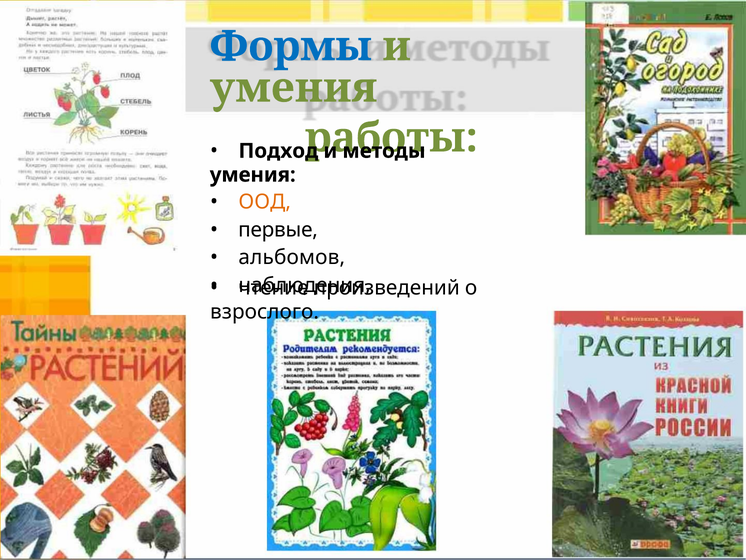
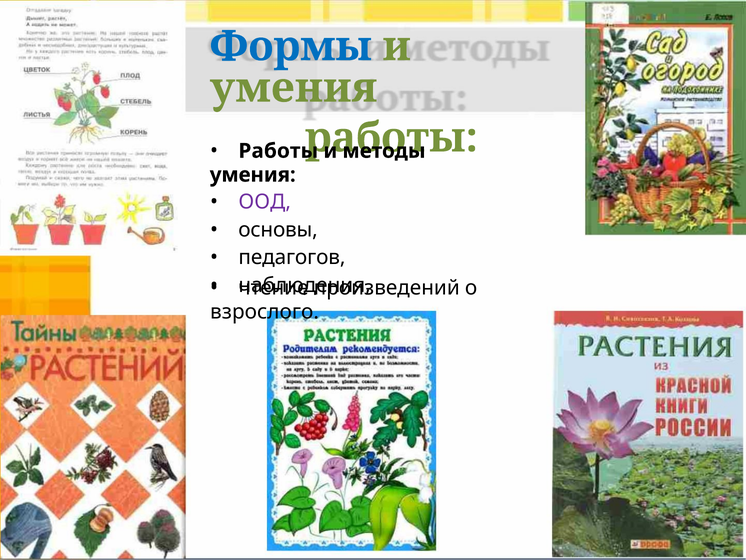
Подход: Подход -> Работы (278, 151)
ООД colour: orange -> purple (265, 202)
первые: первые -> основы (278, 230)
альбомов: альбомов -> педагогов (292, 257)
